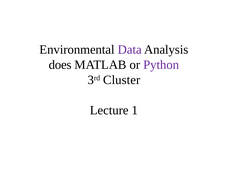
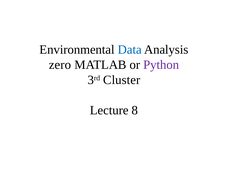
Data colour: purple -> blue (130, 50)
does: does -> zero (60, 65)
1: 1 -> 8 (135, 110)
